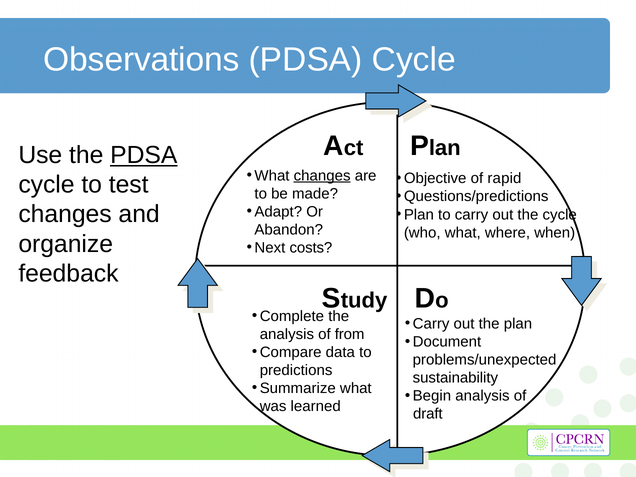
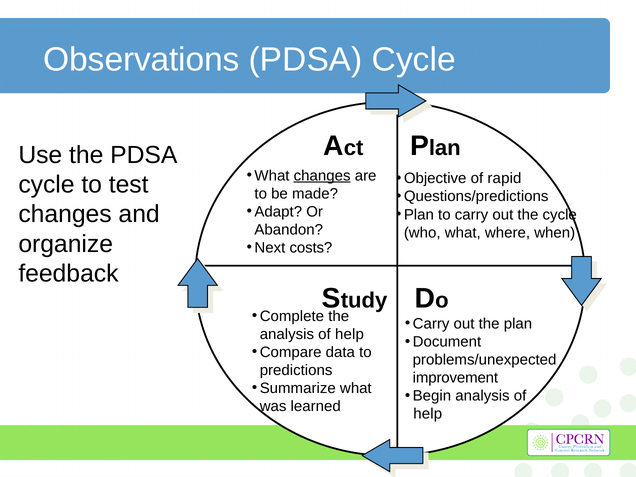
PDSA underline: present -> none (144, 155)
from: from -> help (349, 334)
sustainability: sustainability -> improvement (455, 378)
draft: draft -> help (428, 414)
